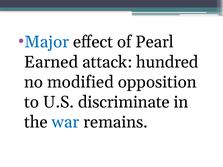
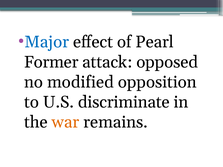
Earned: Earned -> Former (51, 62)
hundred: hundred -> opposed (167, 62)
war colour: blue -> orange (65, 122)
